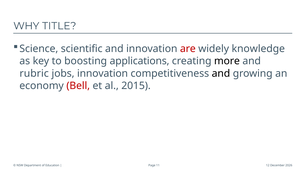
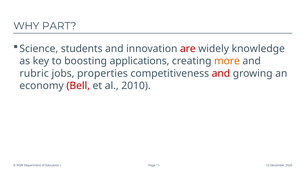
TITLE: TITLE -> PART (59, 26)
scientific: scientific -> students (82, 49)
more colour: black -> orange (227, 61)
jobs innovation: innovation -> properties (102, 73)
and colour: black -> red (221, 73)
2015: 2015 -> 2010 (136, 86)
